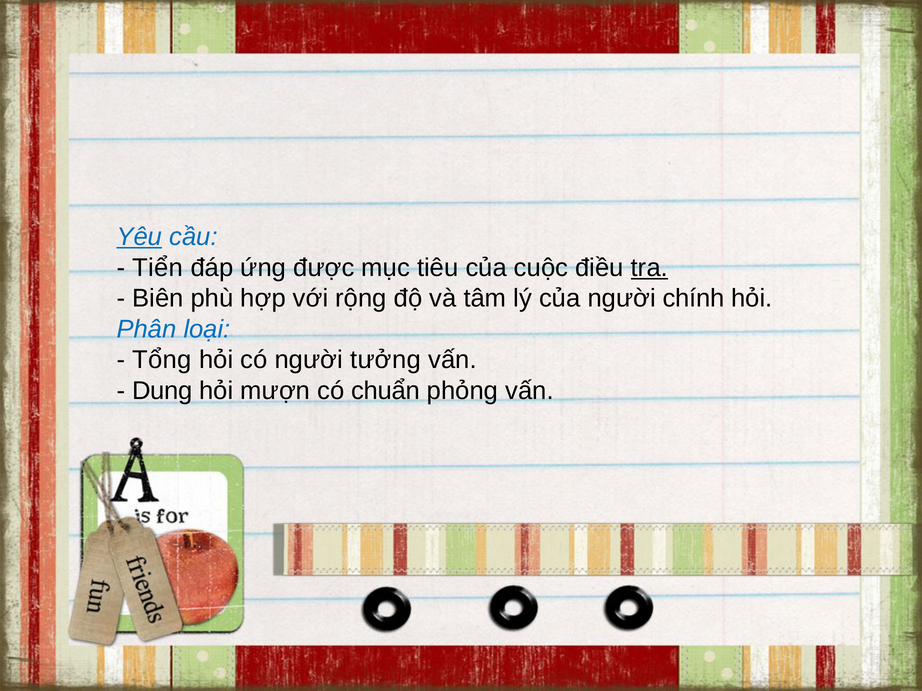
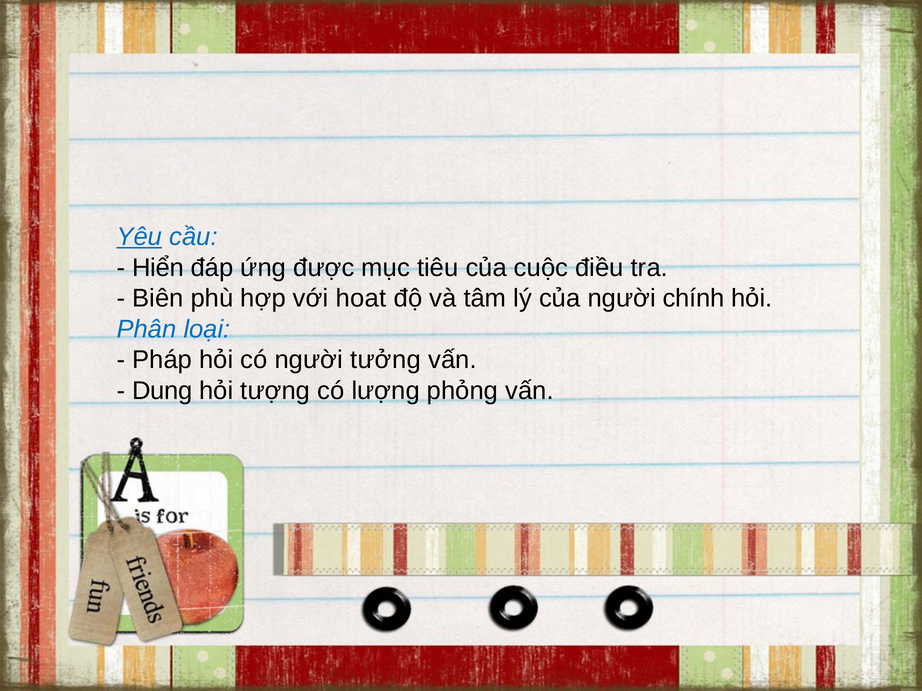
Tiển: Tiển -> Hiển (158, 268)
tra underline: present -> none (649, 268)
rộng: rộng -> hoat (361, 299)
Tổng: Tổng -> Pháp (162, 360)
mượn: mượn -> tượng (275, 391)
chuẩn: chuẩn -> lượng (386, 391)
